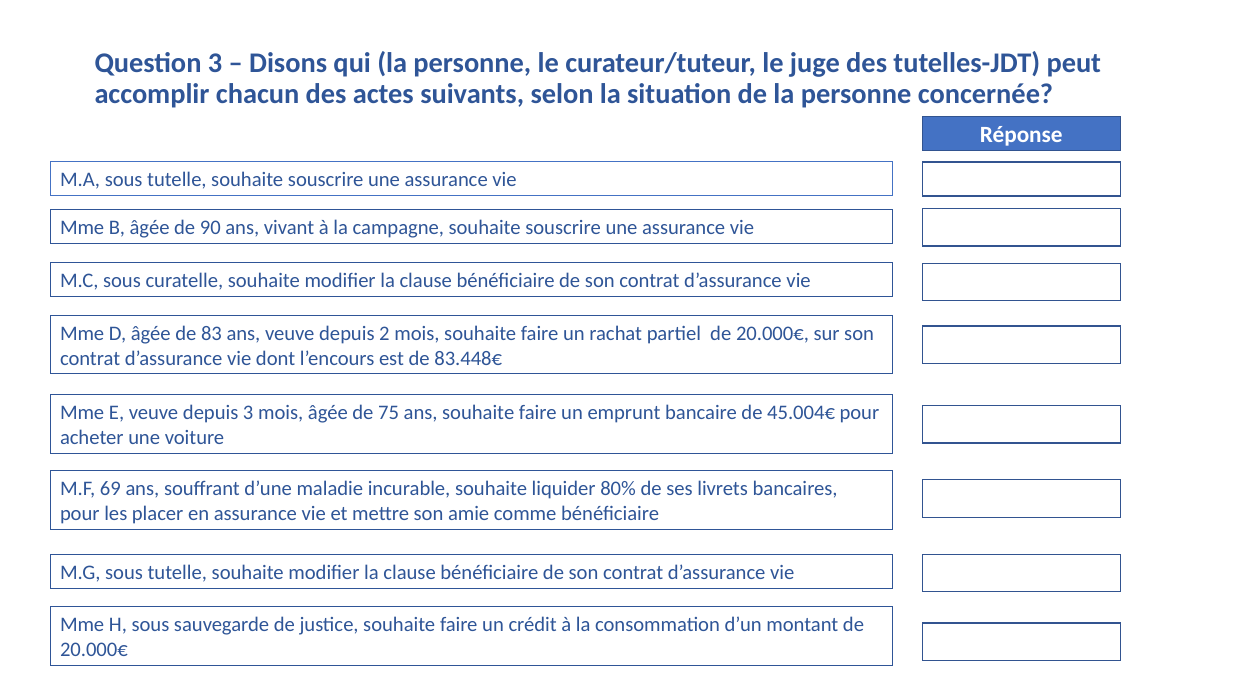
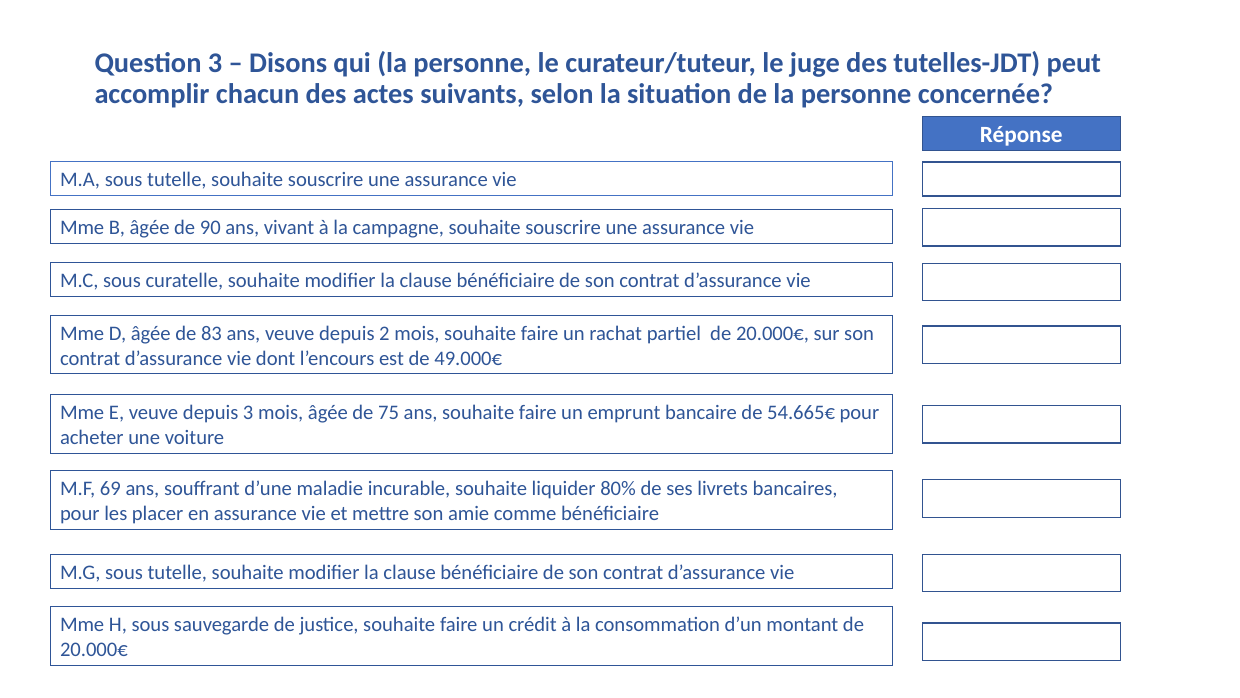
83.448€: 83.448€ -> 49.000€ (468, 358)
45.004€: 45.004€ -> 54.665€ (801, 413)
